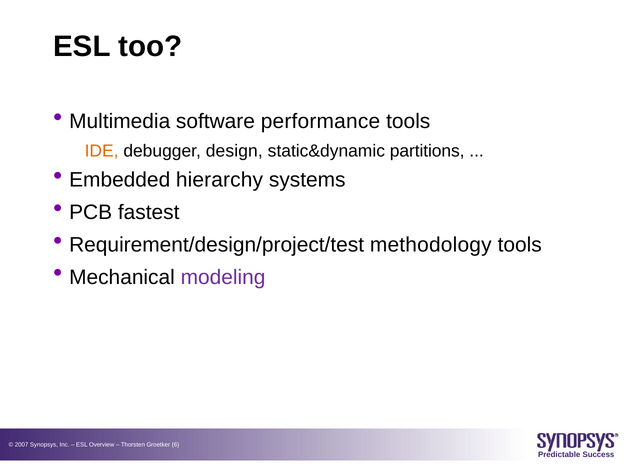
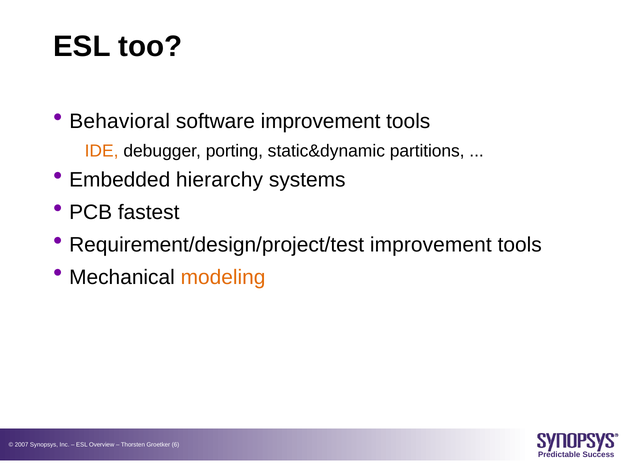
Multimedia: Multimedia -> Behavioral (120, 122)
software performance: performance -> improvement (321, 122)
design: design -> porting (234, 151)
Requirement/design/project/test methodology: methodology -> improvement (431, 245)
modeling colour: purple -> orange (223, 277)
